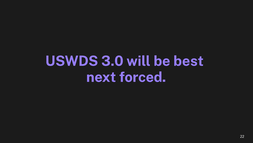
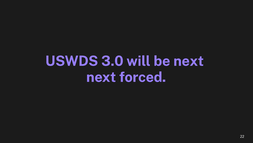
be best: best -> next (189, 61)
